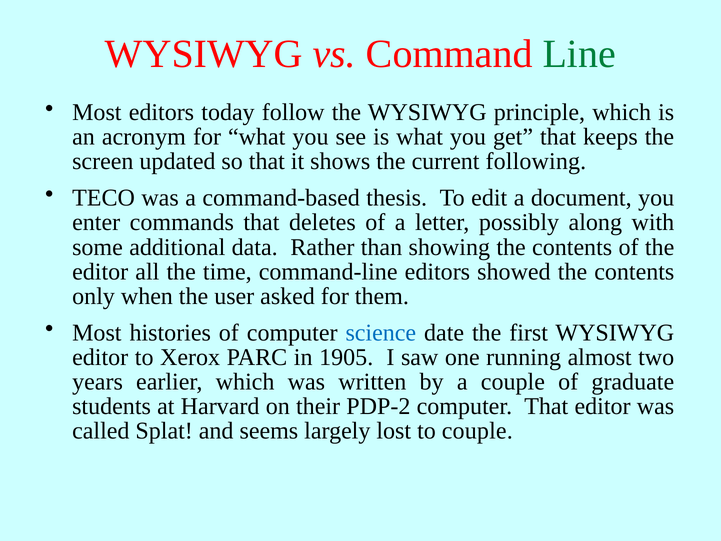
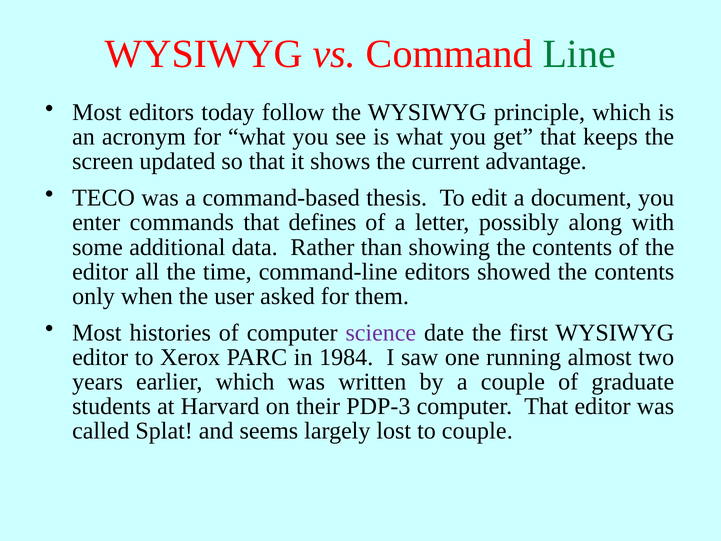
following: following -> advantage (536, 161)
deletes: deletes -> defines (323, 222)
science colour: blue -> purple (381, 333)
1905: 1905 -> 1984 (346, 357)
PDP-2: PDP-2 -> PDP-3 (378, 406)
